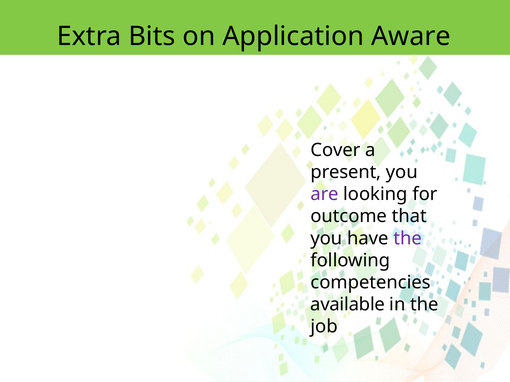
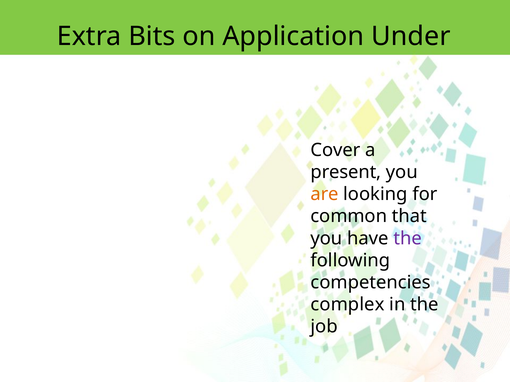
Aware: Aware -> Under (411, 36)
are colour: purple -> orange (325, 194)
outcome: outcome -> common (349, 217)
available: available -> complex (347, 305)
